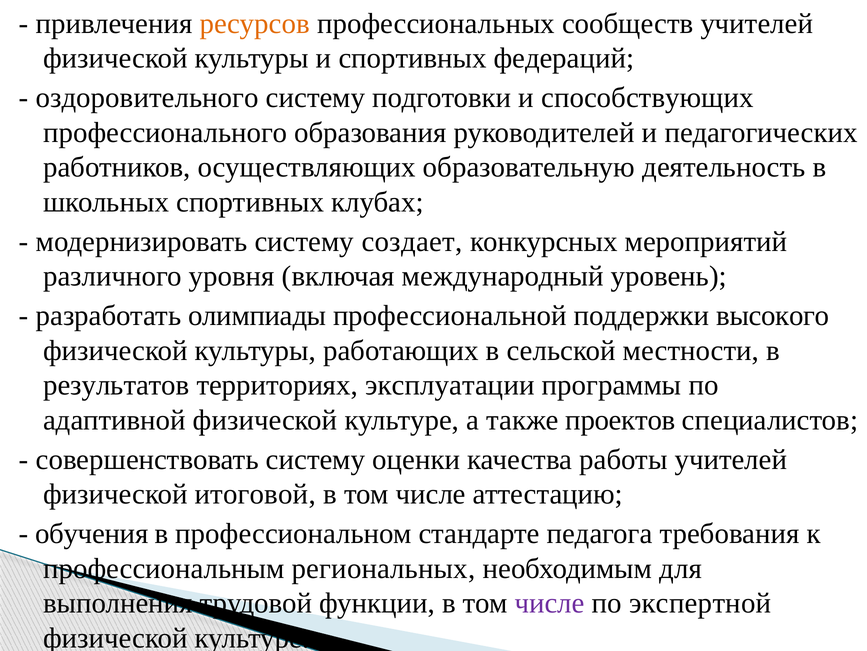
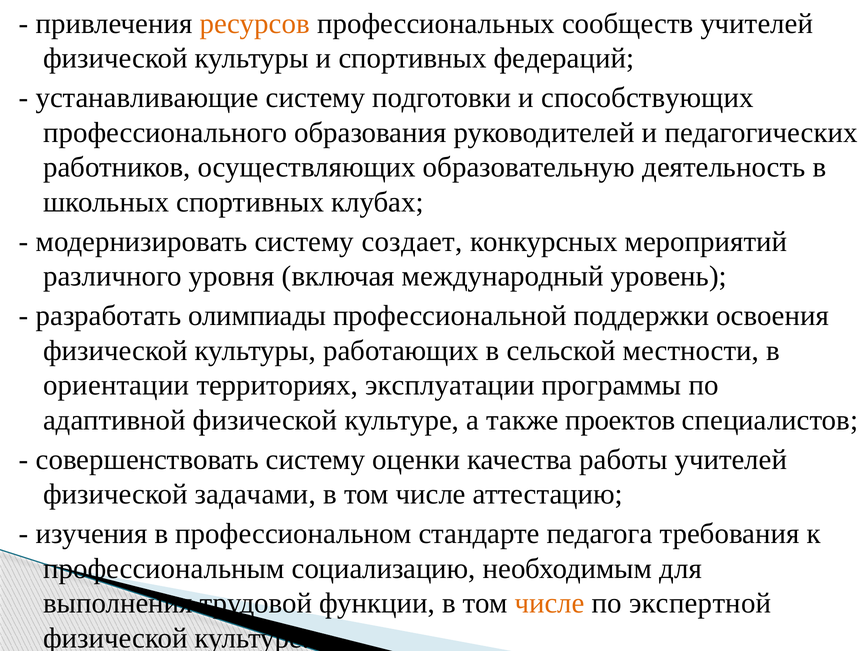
оздоровительного: оздоровительного -> устанавливающие (147, 98)
высокого: высокого -> освоения (773, 316)
результатов: результатов -> ориентации (116, 385)
итоговой: итоговой -> задачами (255, 494)
обучения: обучения -> изучения (92, 533)
региональных: региональных -> социализацию (384, 568)
числе colour: purple -> orange (550, 603)
